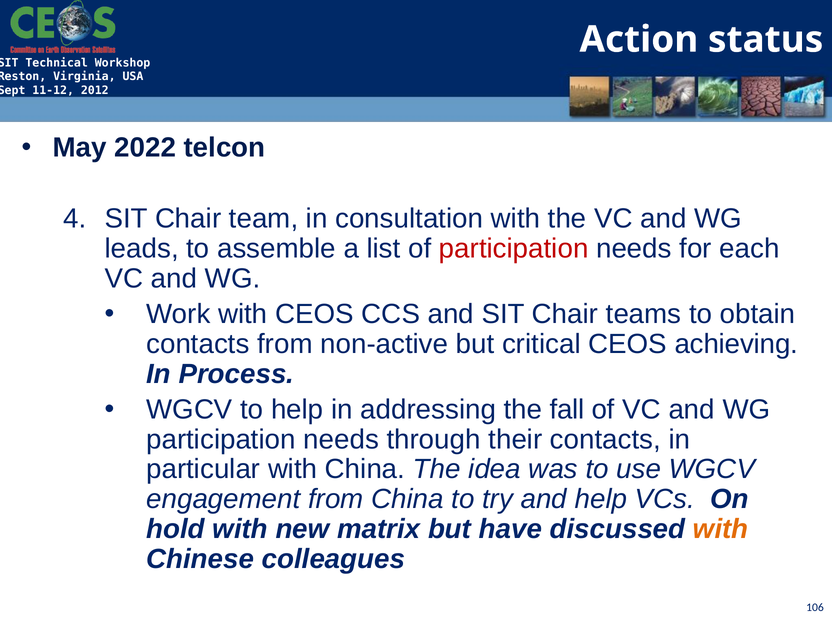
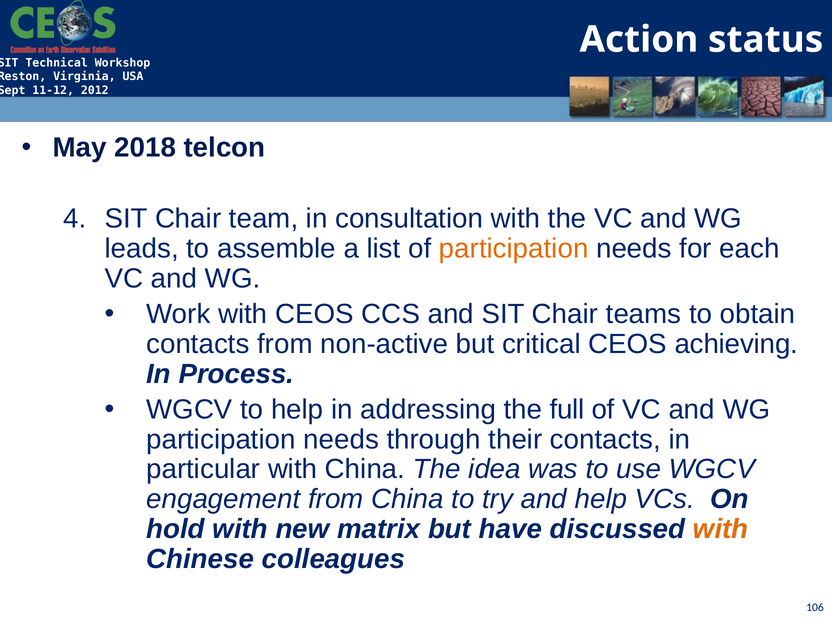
2022: 2022 -> 2018 (145, 148)
participation colour: red -> orange (514, 249)
fall: fall -> full (567, 409)
